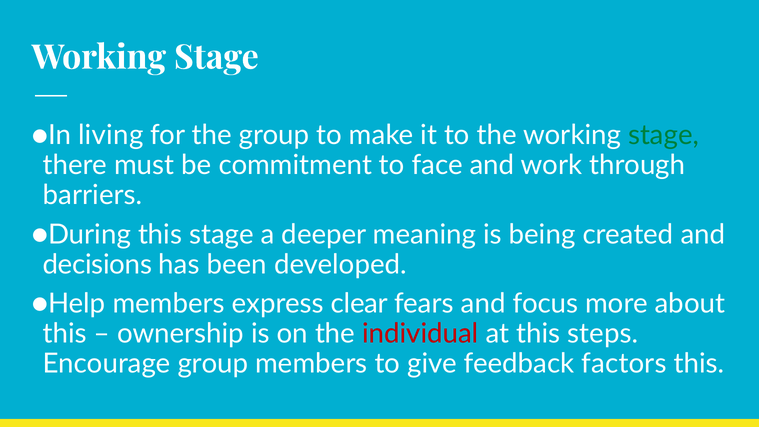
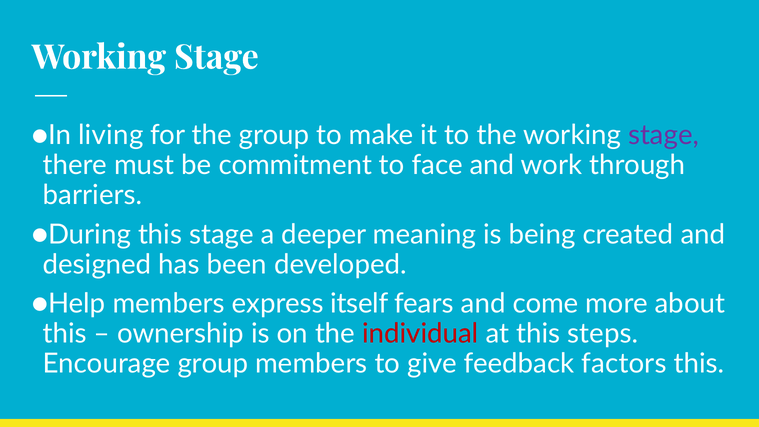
stage colour: green -> purple (664, 135)
decisions: decisions -> designed (97, 264)
clear: clear -> itself (359, 304)
focus: focus -> come (545, 304)
